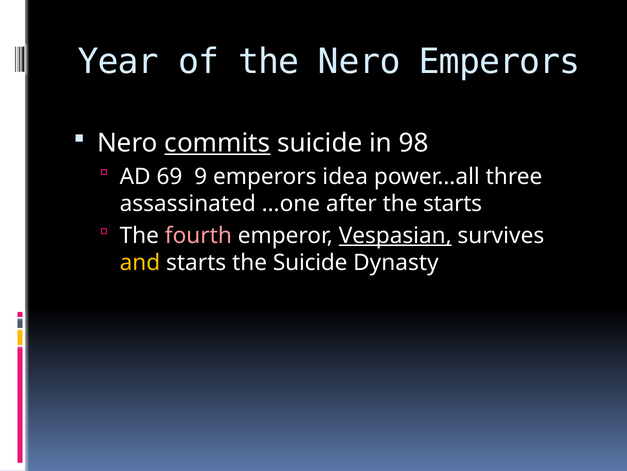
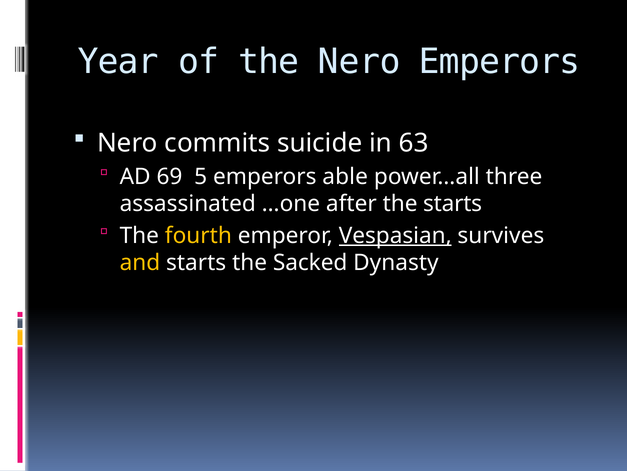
commits underline: present -> none (217, 143)
98: 98 -> 63 (414, 143)
9: 9 -> 5 (201, 176)
idea: idea -> able (345, 176)
fourth colour: pink -> yellow (198, 235)
the Suicide: Suicide -> Sacked (310, 262)
